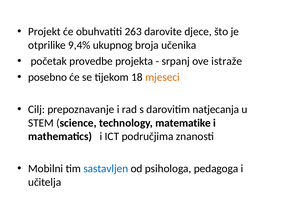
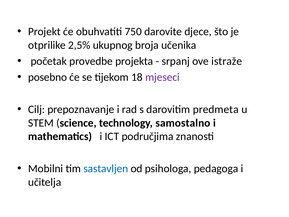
263: 263 -> 750 (133, 32)
9,4%: 9,4% -> 2,5% (79, 45)
mjeseci colour: orange -> purple (162, 77)
natjecanja: natjecanja -> predmeta (216, 109)
matematike: matematike -> samostalno (183, 123)
